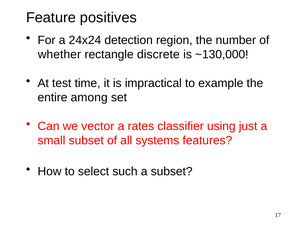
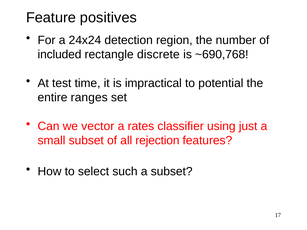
whether: whether -> included (60, 55)
~130,000: ~130,000 -> ~690,768 (222, 55)
example: example -> potential (221, 83)
among: among -> ranges (89, 98)
systems: systems -> rejection (157, 141)
